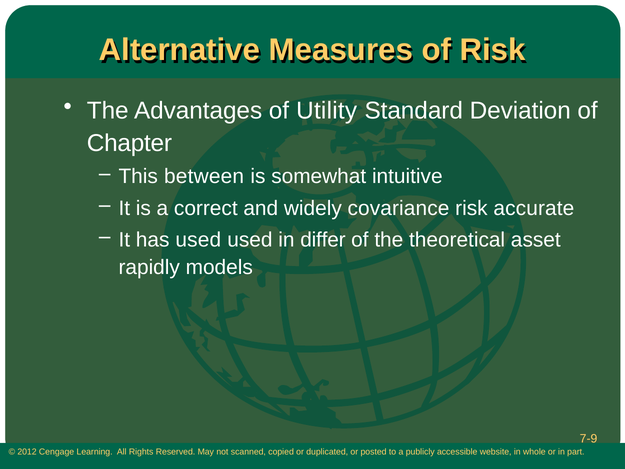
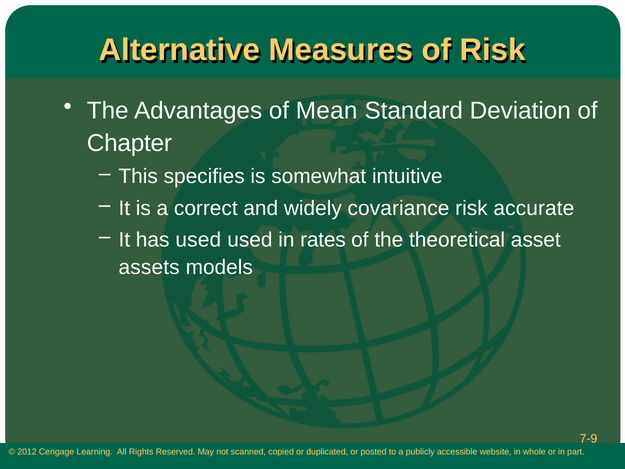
Utility: Utility -> Mean (327, 111)
between: between -> specifies (204, 176)
differ: differ -> rates (323, 240)
rapidly: rapidly -> assets (149, 267)
